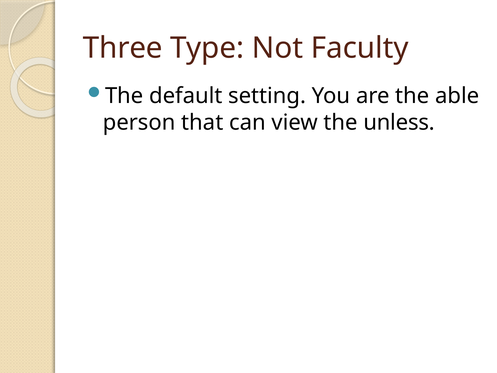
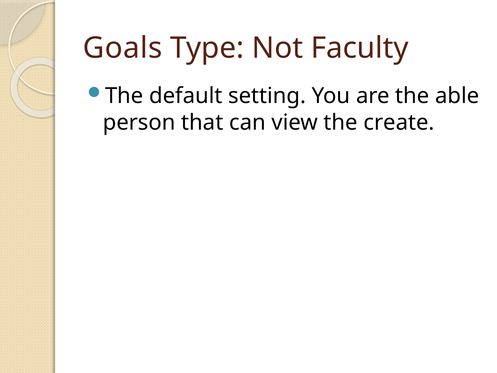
Three: Three -> Goals (123, 48)
unless: unless -> create (399, 122)
